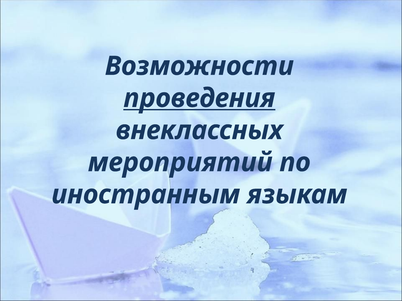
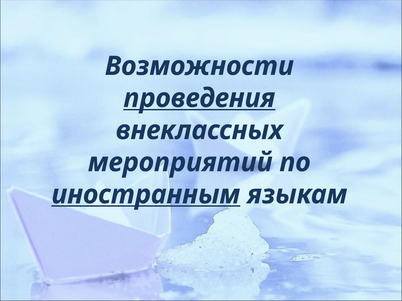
иностранным underline: none -> present (146, 195)
